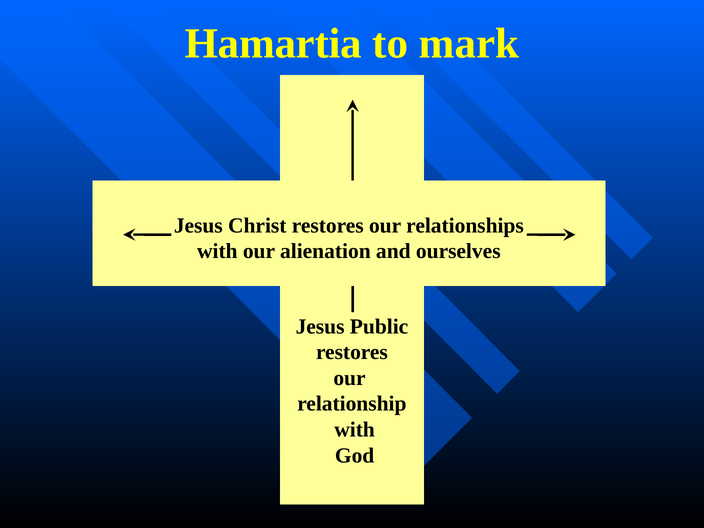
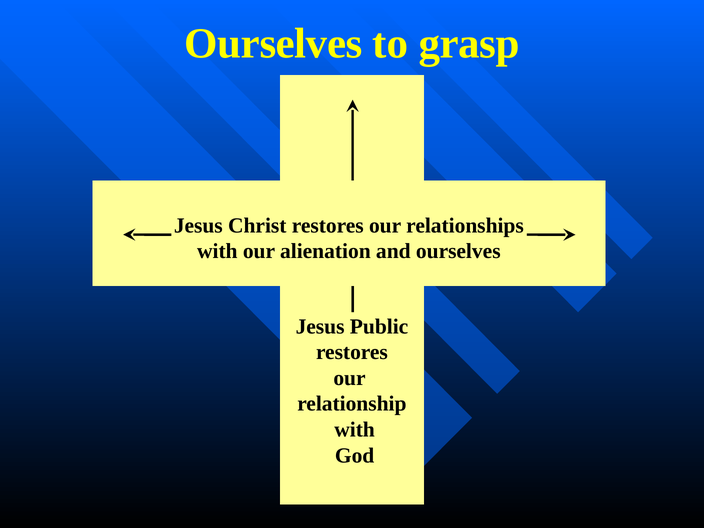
Hamartia: Hamartia -> Ourselves (273, 43)
mark: mark -> grasp (469, 43)
